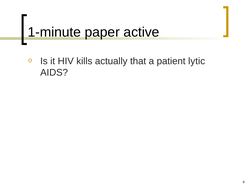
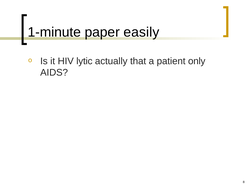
active: active -> easily (141, 32)
kills: kills -> lytic (84, 61)
lytic: lytic -> only (197, 61)
